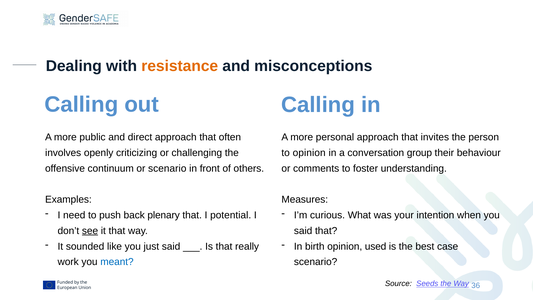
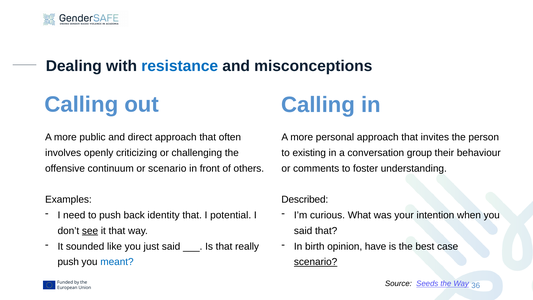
resistance colour: orange -> blue (180, 66)
to opinion: opinion -> existing (309, 153)
Measures: Measures -> Described (305, 200)
plenary: plenary -> identity (164, 215)
used: used -> have (376, 246)
work: work -> push (68, 262)
scenario underline: none -> present (316, 262)
